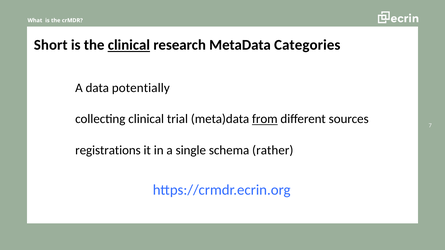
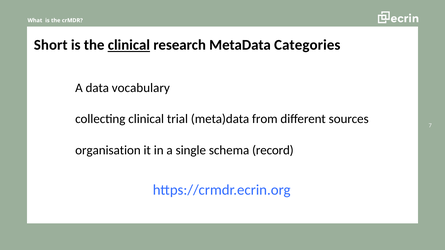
potentially: potentially -> vocabulary (141, 88)
from underline: present -> none (265, 119)
registrations: registrations -> organisation (108, 150)
rather: rather -> record (273, 150)
